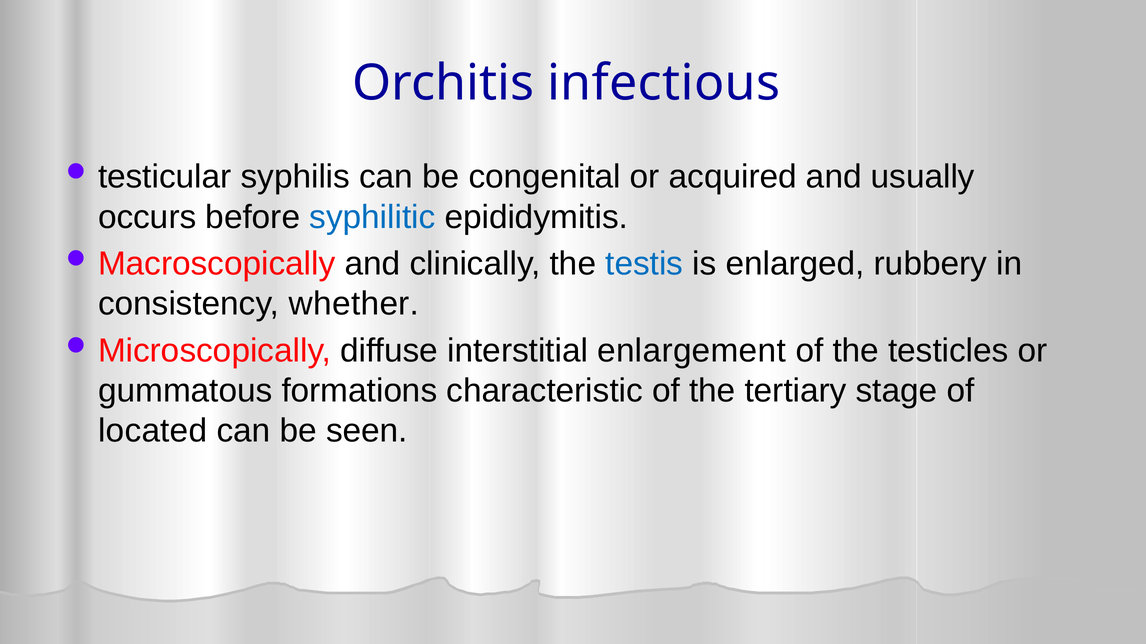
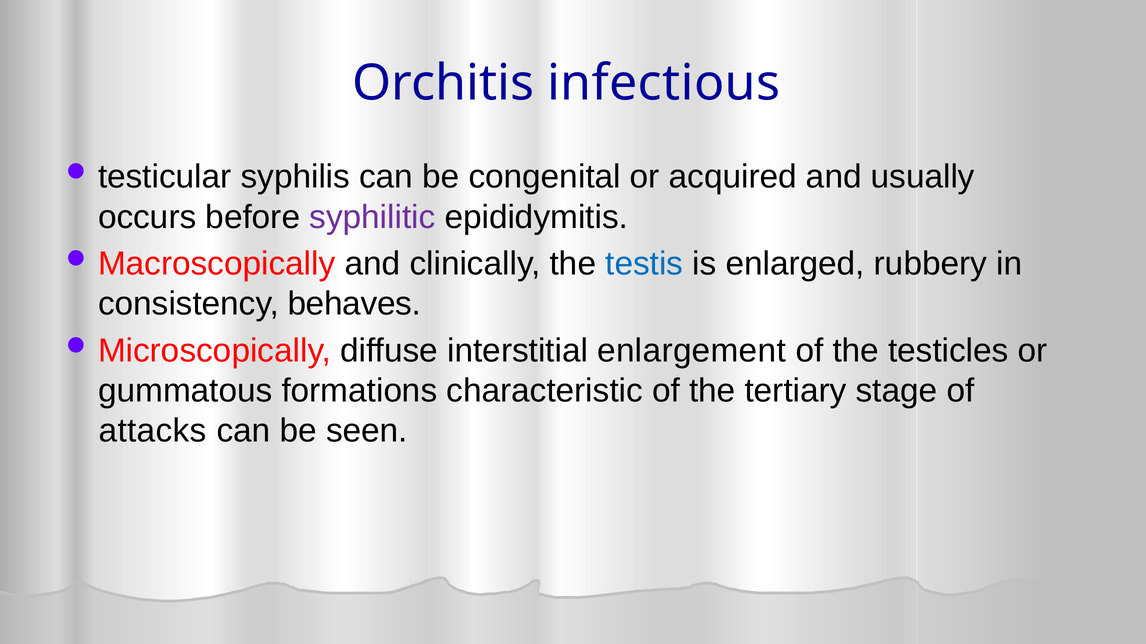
syphilitic colour: blue -> purple (372, 217)
whether: whether -> behaves (354, 304)
located: located -> attacks (153, 431)
